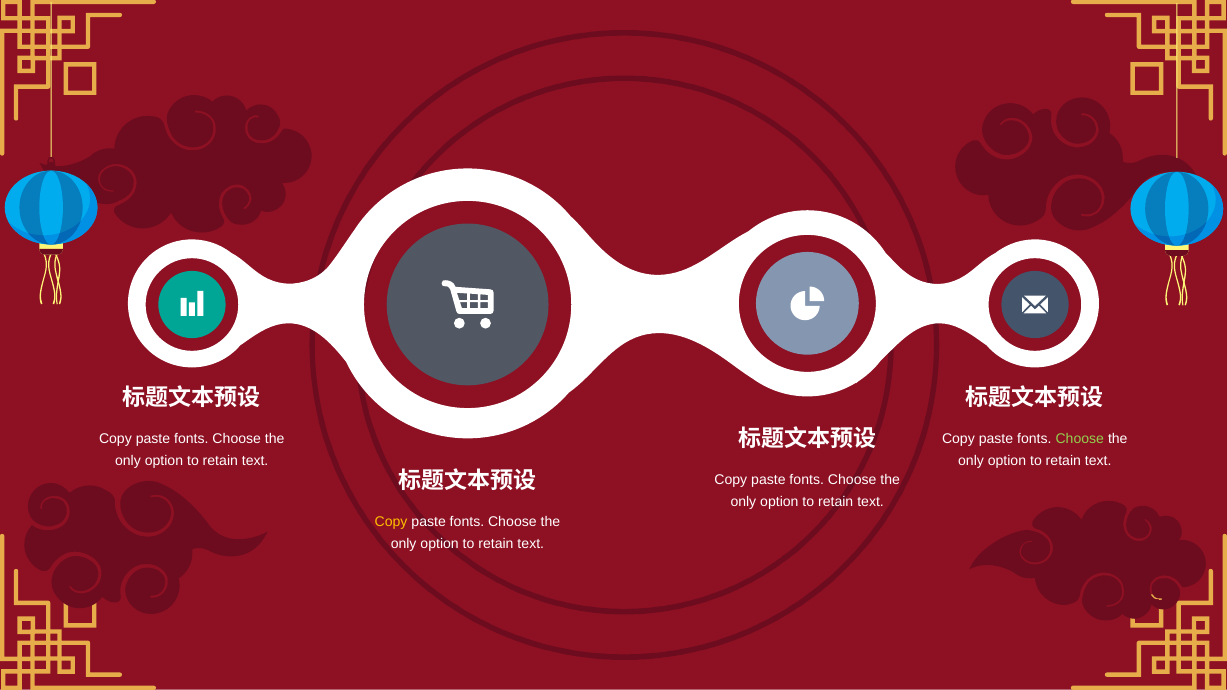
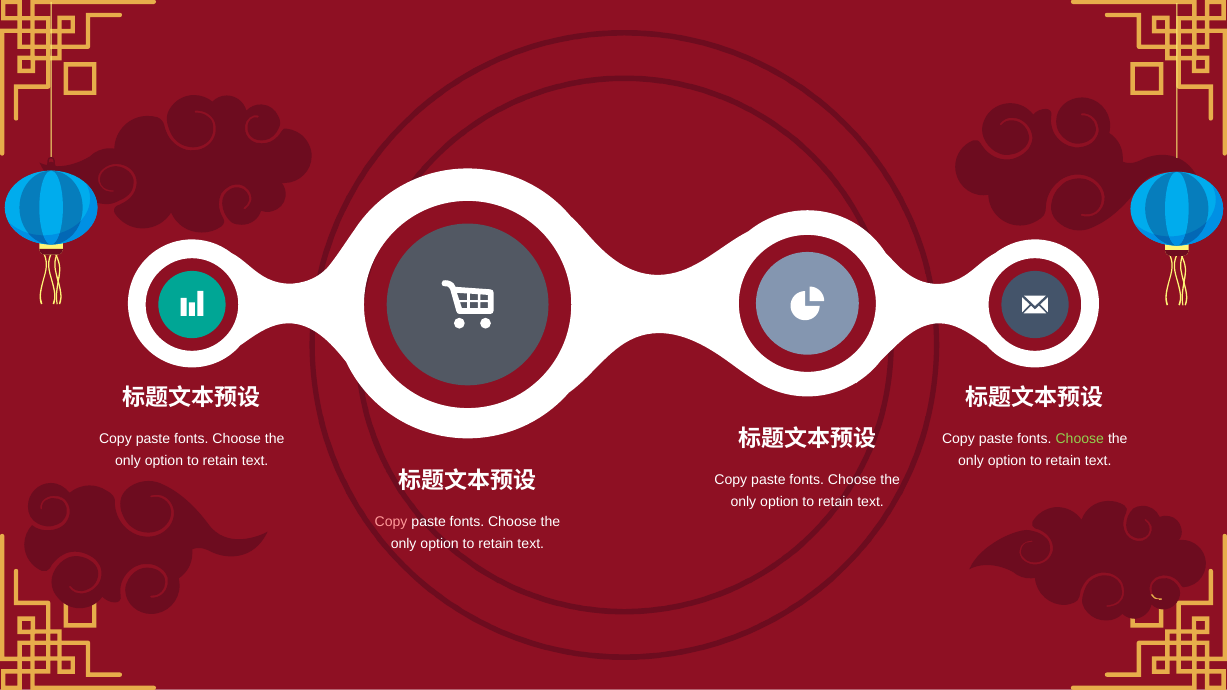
Copy colour: yellow -> pink (391, 522)
